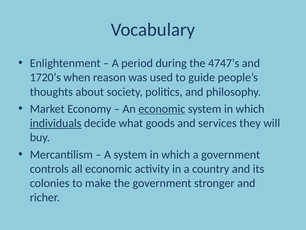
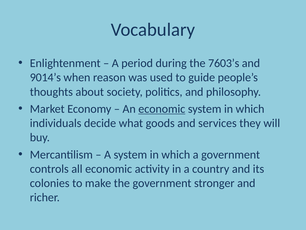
4747’s: 4747’s -> 7603’s (224, 63)
1720’s: 1720’s -> 9014’s (45, 77)
individuals underline: present -> none (56, 123)
